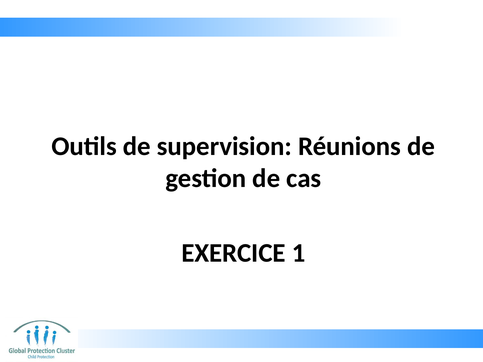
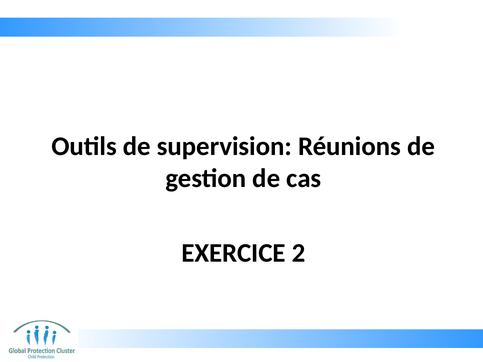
1: 1 -> 2 (299, 253)
